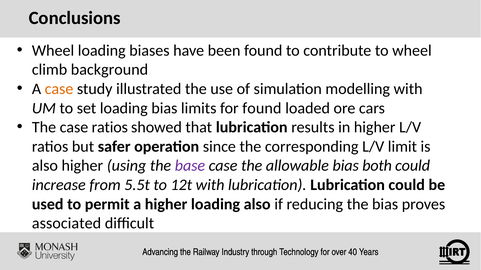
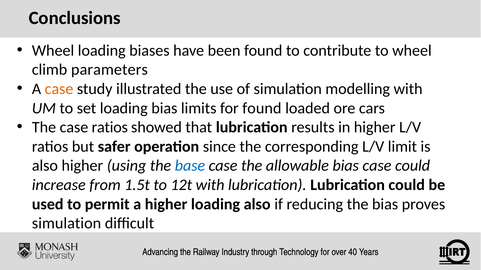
background: background -> parameters (109, 70)
base colour: purple -> blue (190, 166)
bias both: both -> case (377, 166)
5.5t: 5.5t -> 1.5t (137, 185)
associated: associated -> simulation (67, 224)
